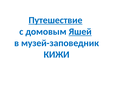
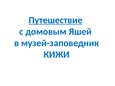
Яшей underline: present -> none (80, 32)
